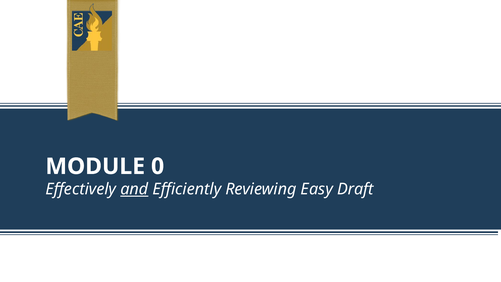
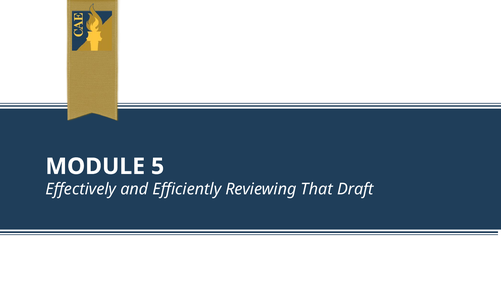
0: 0 -> 5 (158, 166)
and underline: present -> none (134, 189)
Easy: Easy -> That (317, 189)
